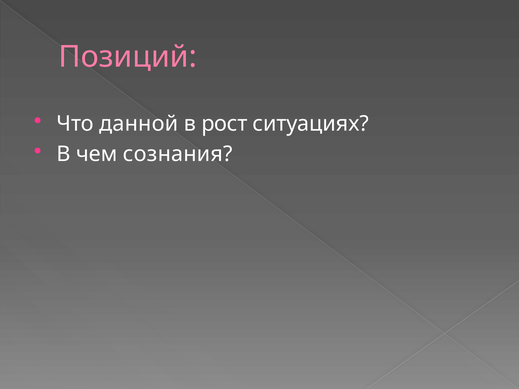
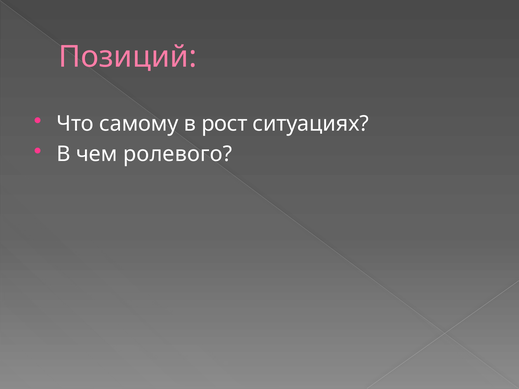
данной: данной -> самому (139, 124)
сознания: сознания -> ролевого (178, 154)
